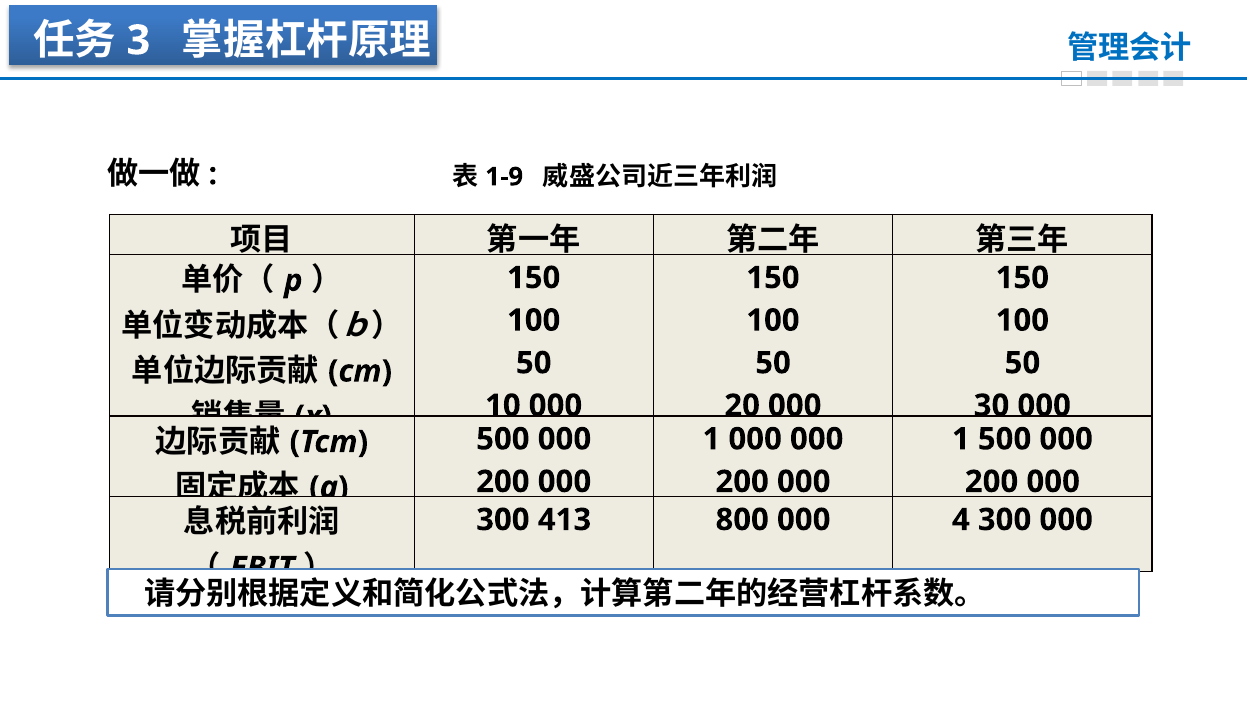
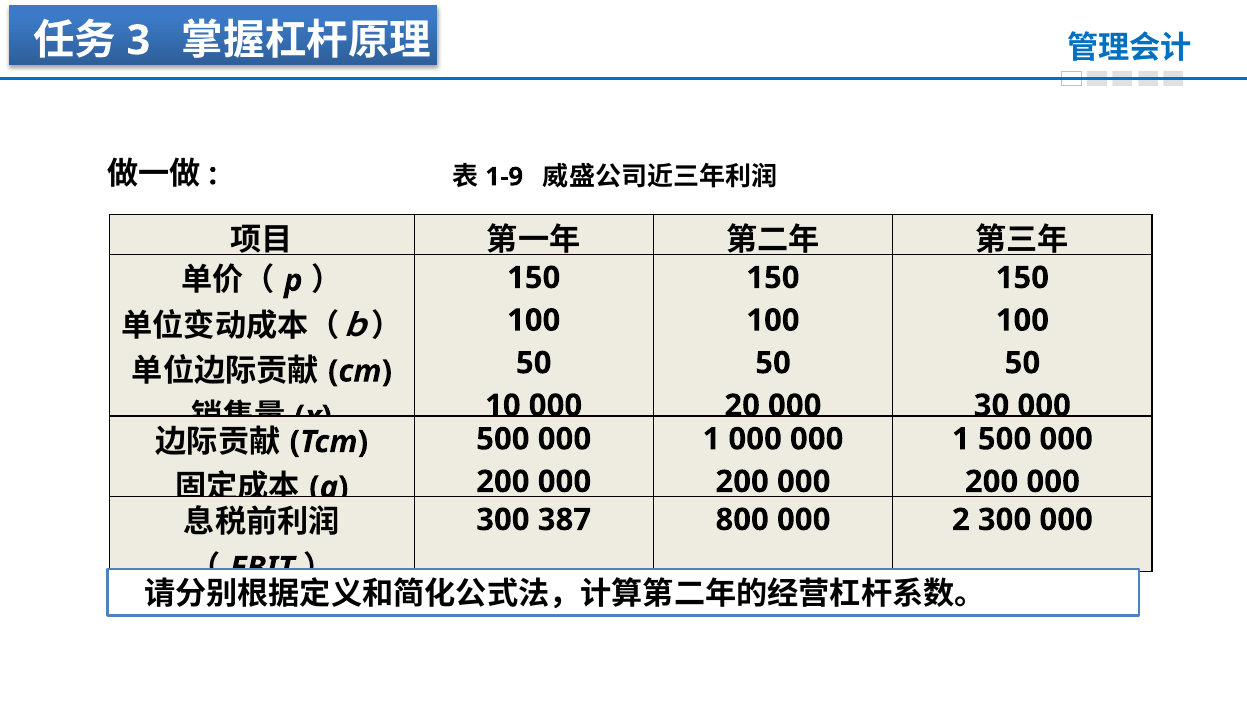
413: 413 -> 387 (564, 519)
4: 4 -> 2 (961, 519)
